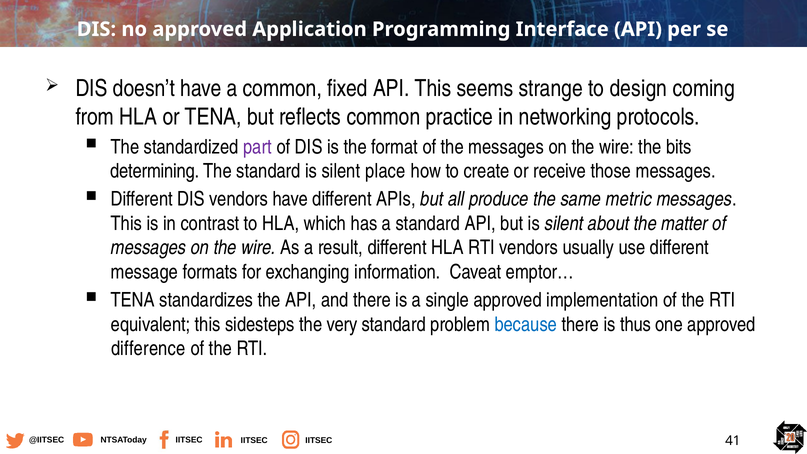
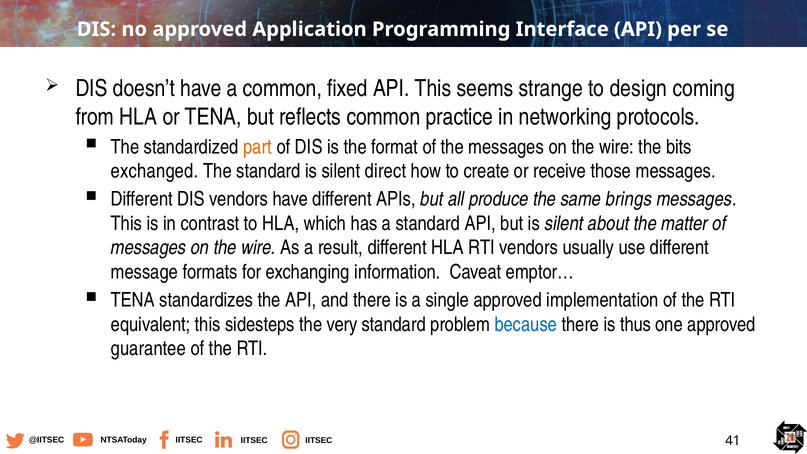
part colour: purple -> orange (257, 147)
determining: determining -> exchanged (155, 171)
place: place -> direct (386, 171)
metric: metric -> brings (629, 199)
difference: difference -> guarantee (148, 349)
